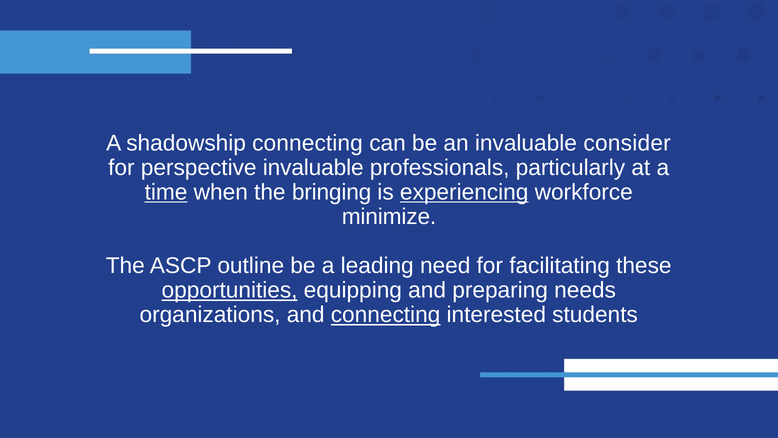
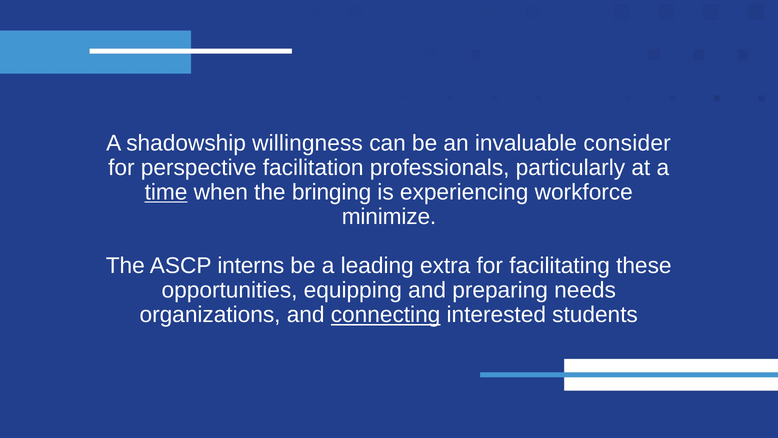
shadowship connecting: connecting -> willingness (308, 143)
perspective invaluable: invaluable -> facilitation (313, 168)
experiencing underline: present -> none (464, 192)
outline: outline -> interns (251, 266)
need: need -> extra (445, 266)
opportunities underline: present -> none (230, 290)
